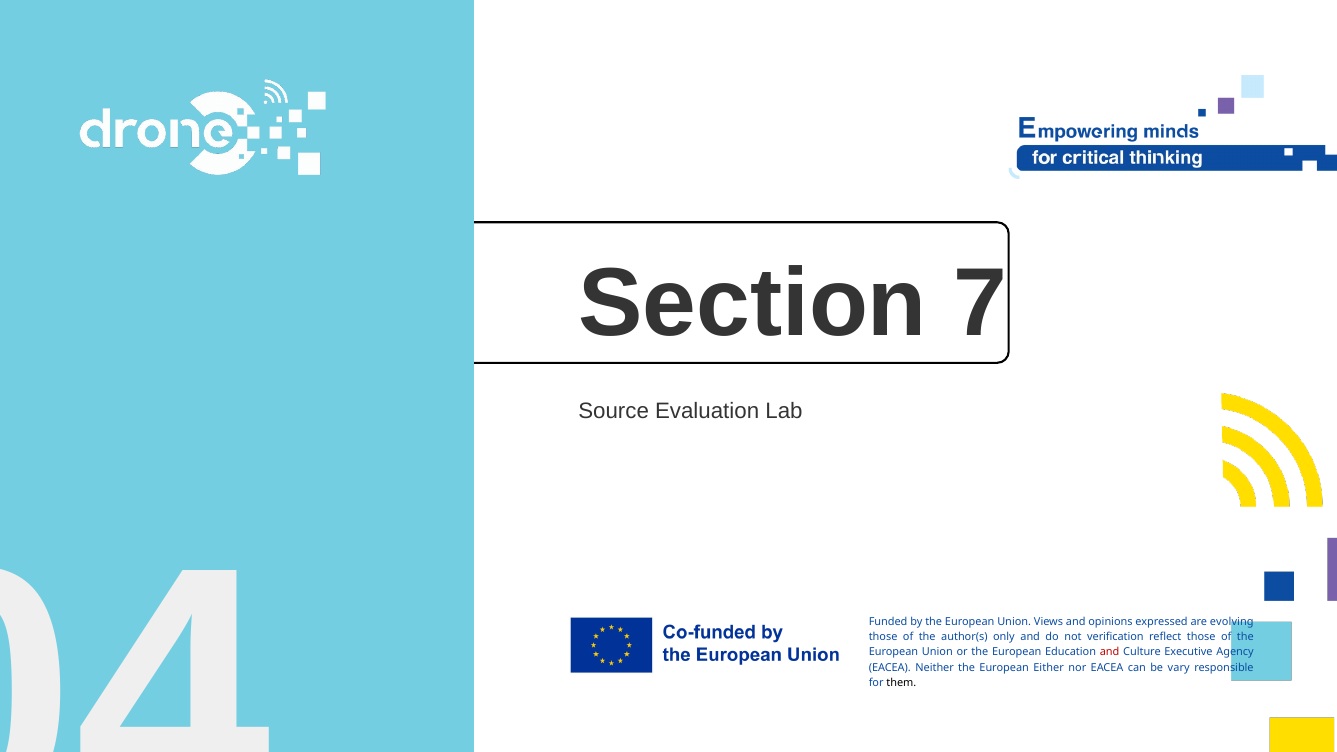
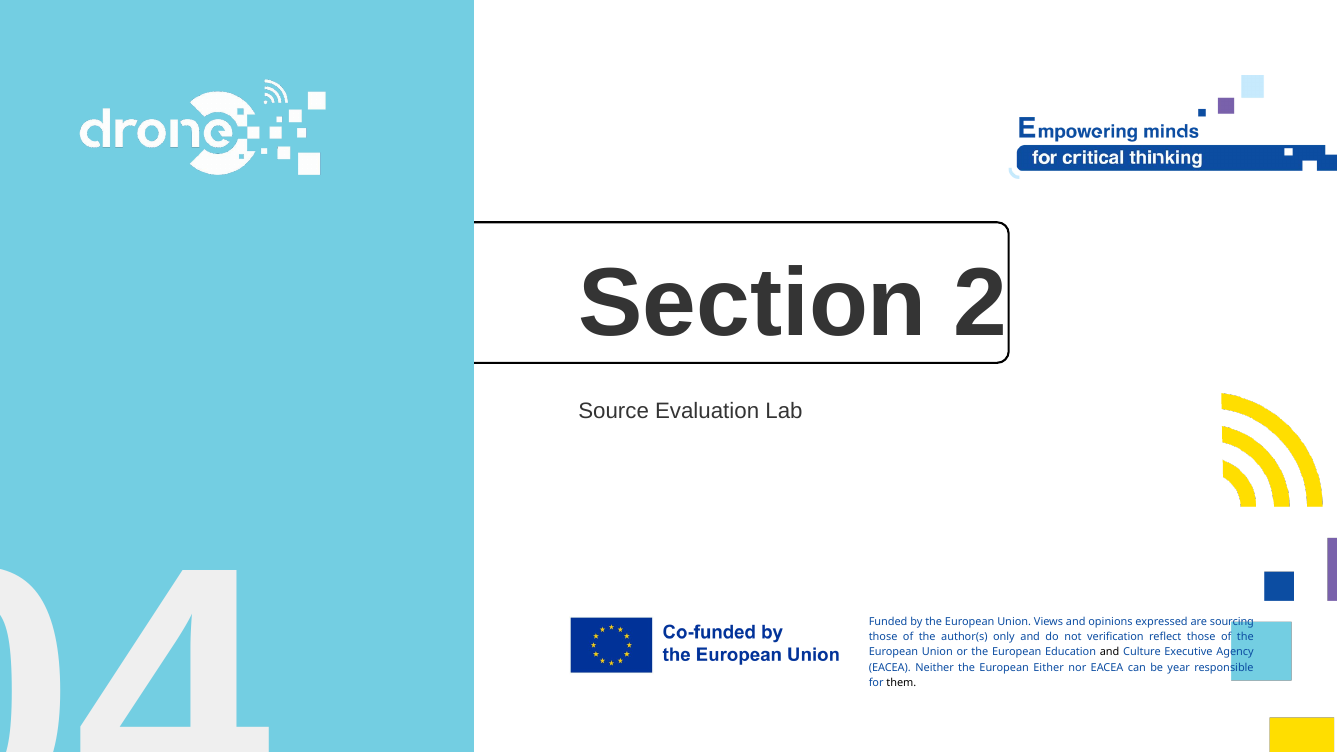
7: 7 -> 2 (981, 304)
evolving: evolving -> sourcing (1232, 622)
and colour: red -> black (1110, 652)
vary: vary -> year (1179, 668)
